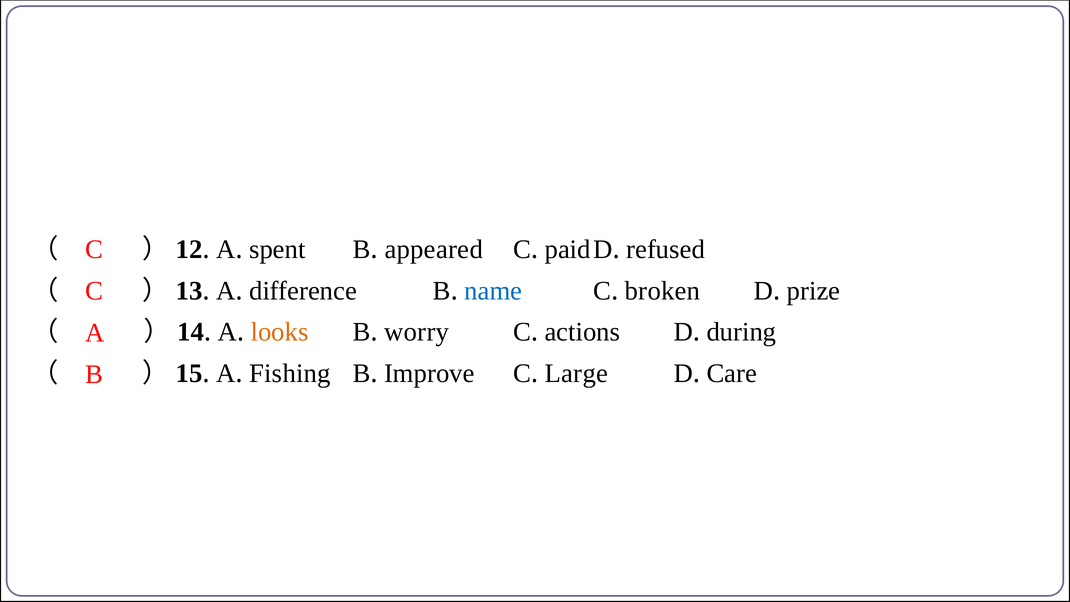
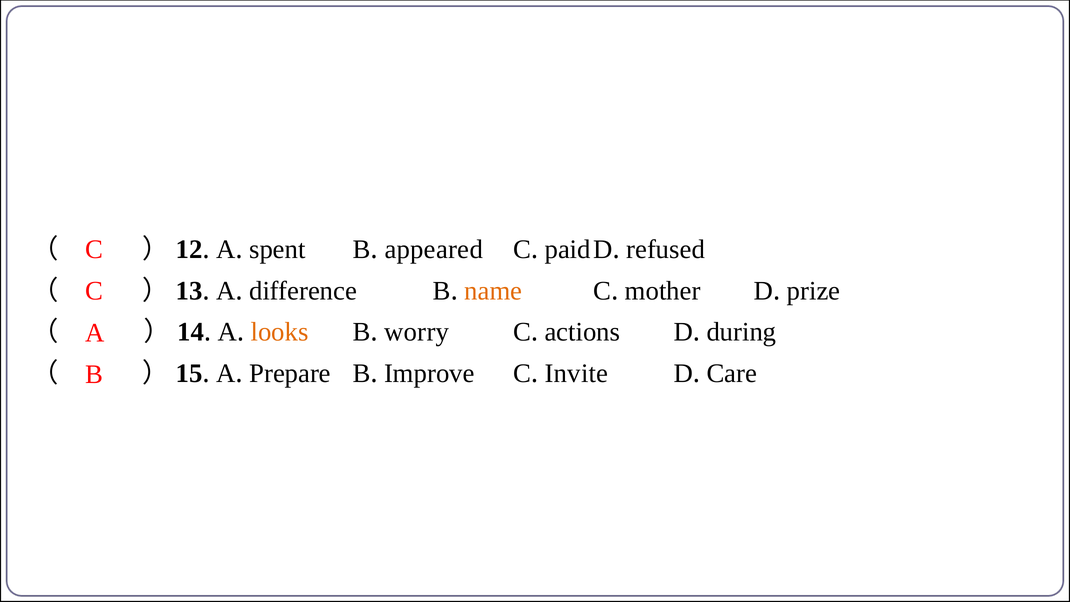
name colour: blue -> orange (493, 291)
broken: broken -> mother (663, 291)
Fishing: Fishing -> Prepare (290, 373)
Large: Large -> Invite (576, 373)
